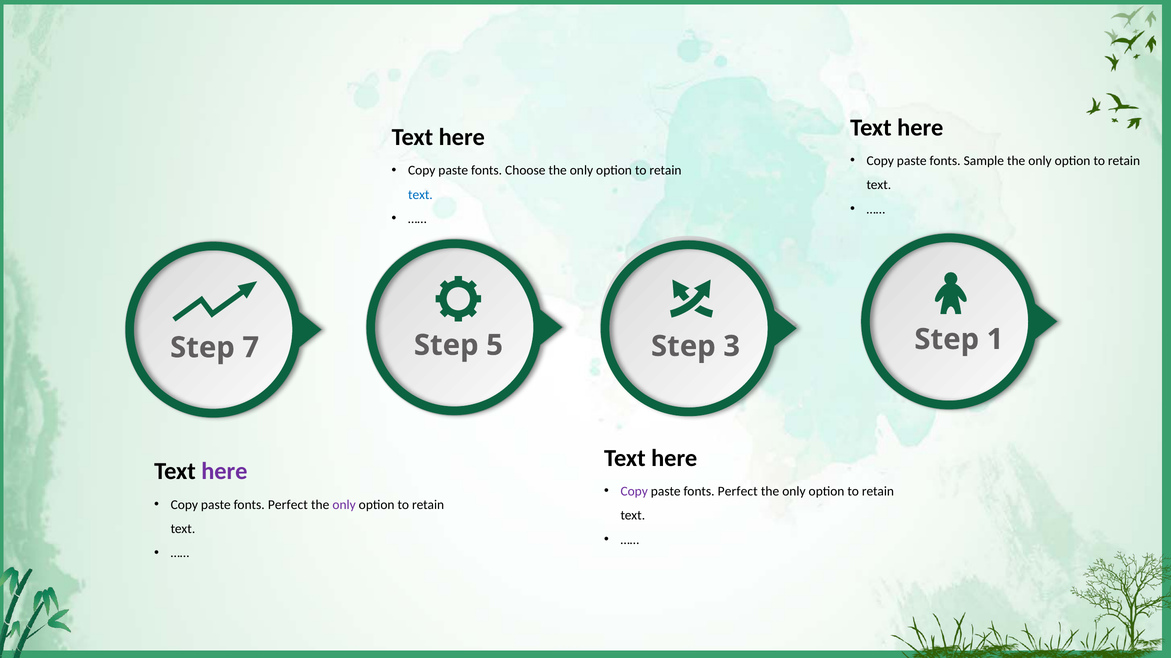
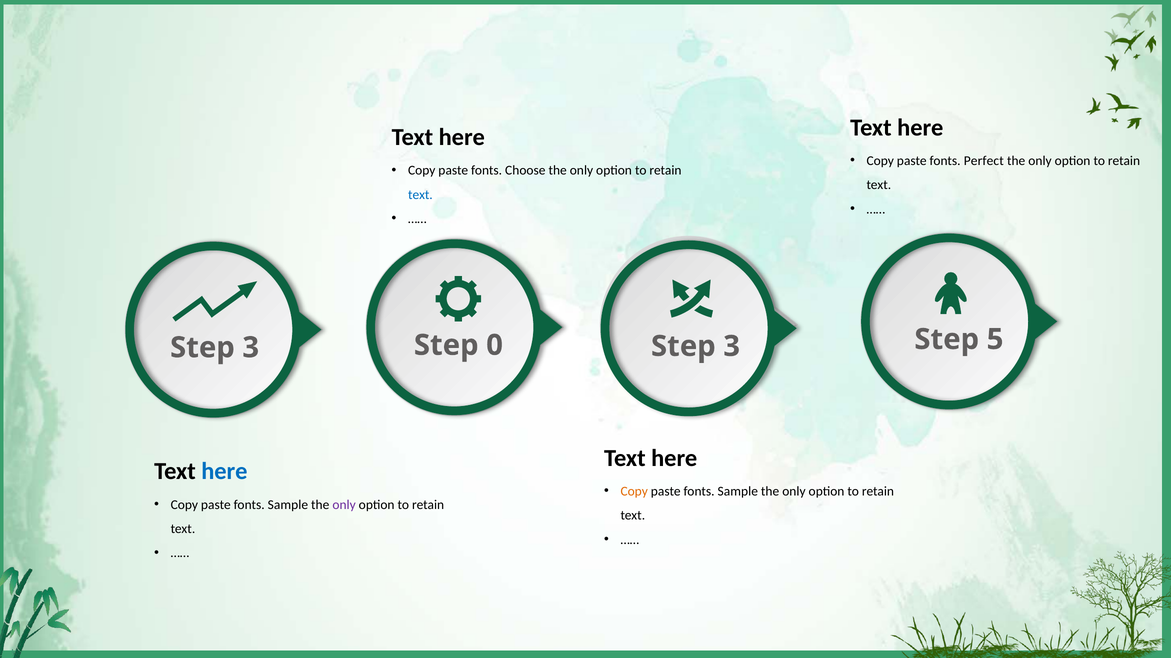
Sample: Sample -> Perfect (984, 161)
1: 1 -> 5 (995, 340)
5: 5 -> 0 (495, 346)
7: 7 -> 3 (251, 348)
here colour: purple -> blue (224, 472)
Copy colour: purple -> orange (634, 492)
Perfect: Perfect -> Sample (738, 492)
Perfect: Perfect -> Sample (288, 505)
